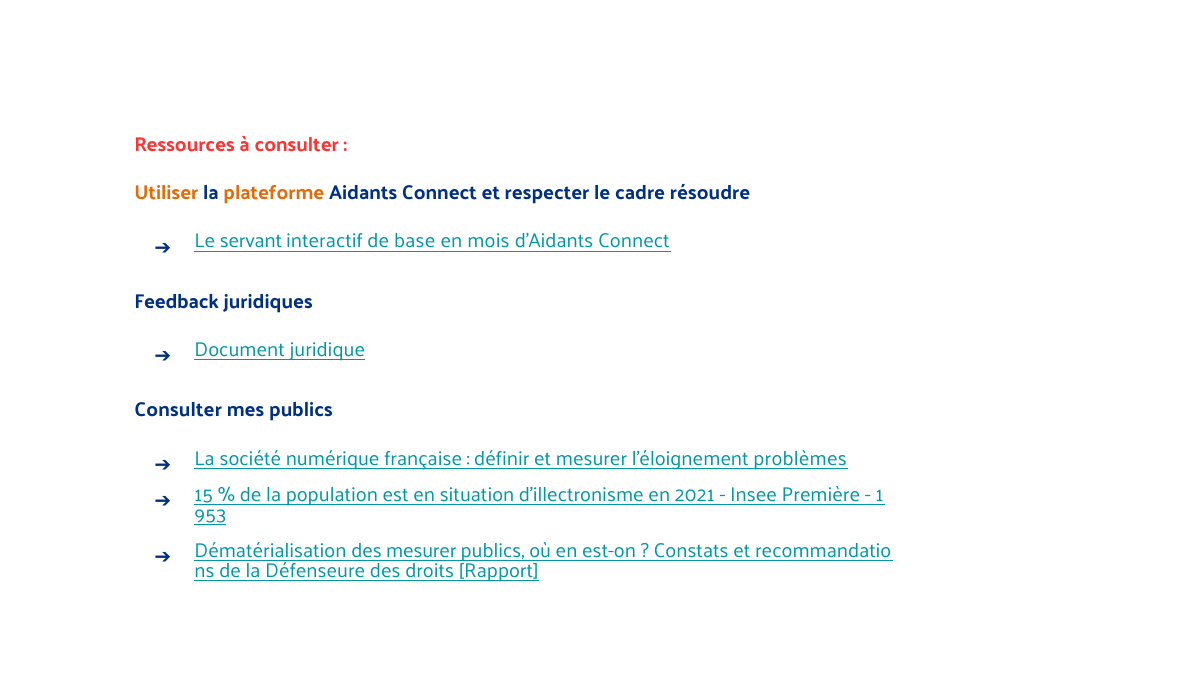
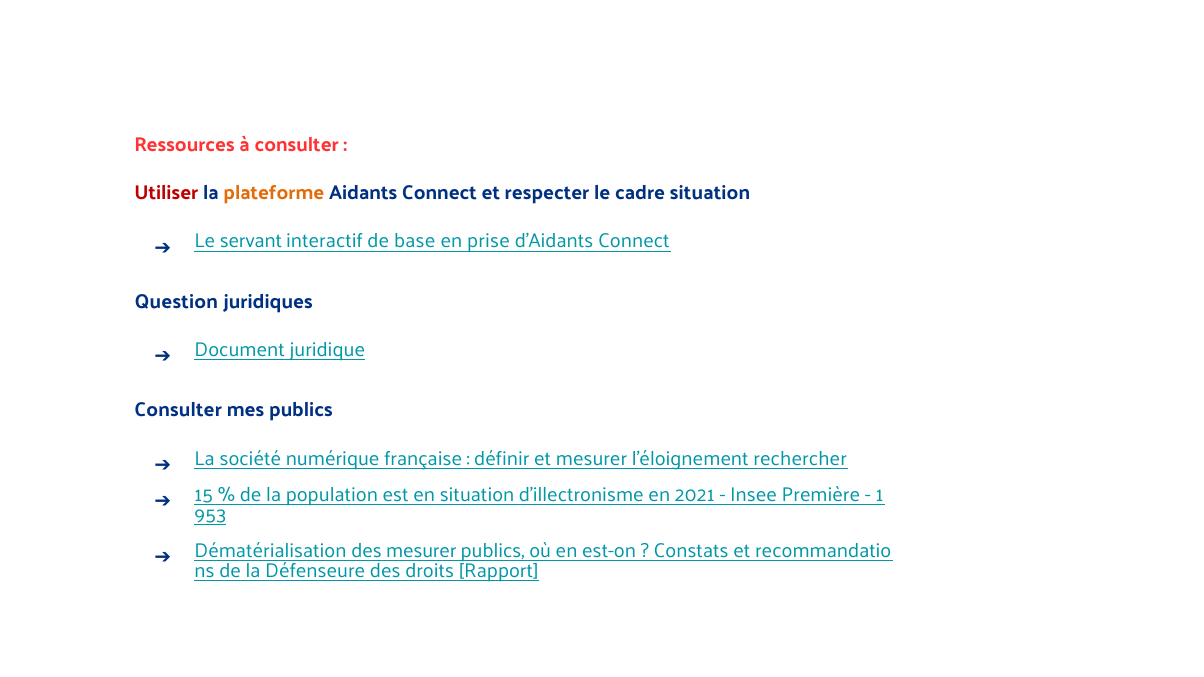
Utiliser colour: orange -> red (166, 193)
cadre résoudre: résoudre -> situation (710, 193)
mois: mois -> prise (489, 241)
Feedback: Feedback -> Question (176, 302)
problèmes: problèmes -> rechercher (800, 459)
